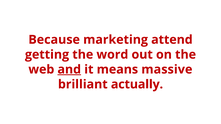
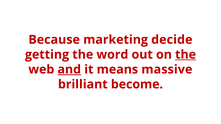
attend: attend -> decide (172, 40)
the underline: none -> present (186, 55)
actually: actually -> become (137, 85)
